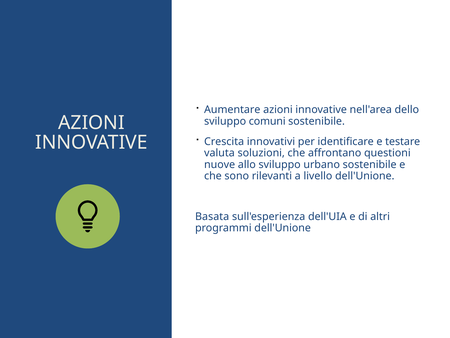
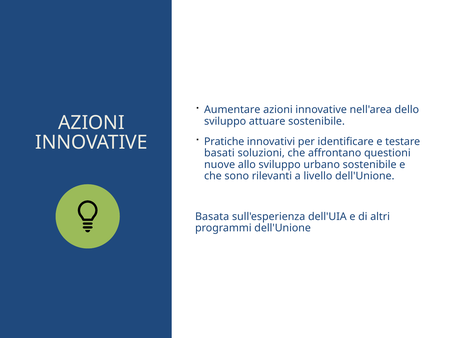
comuni: comuni -> attuare (267, 121)
Crescita: Crescita -> Pratiche (224, 141)
valuta: valuta -> basati (219, 153)
